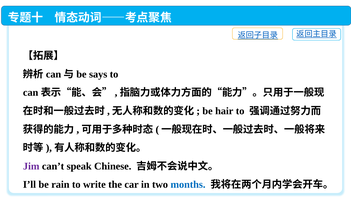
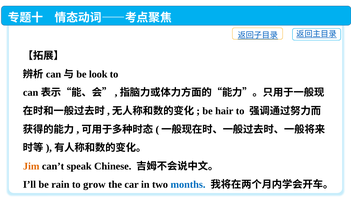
says: says -> look (98, 74)
Jim colour: purple -> orange (31, 167)
write: write -> grow (94, 185)
